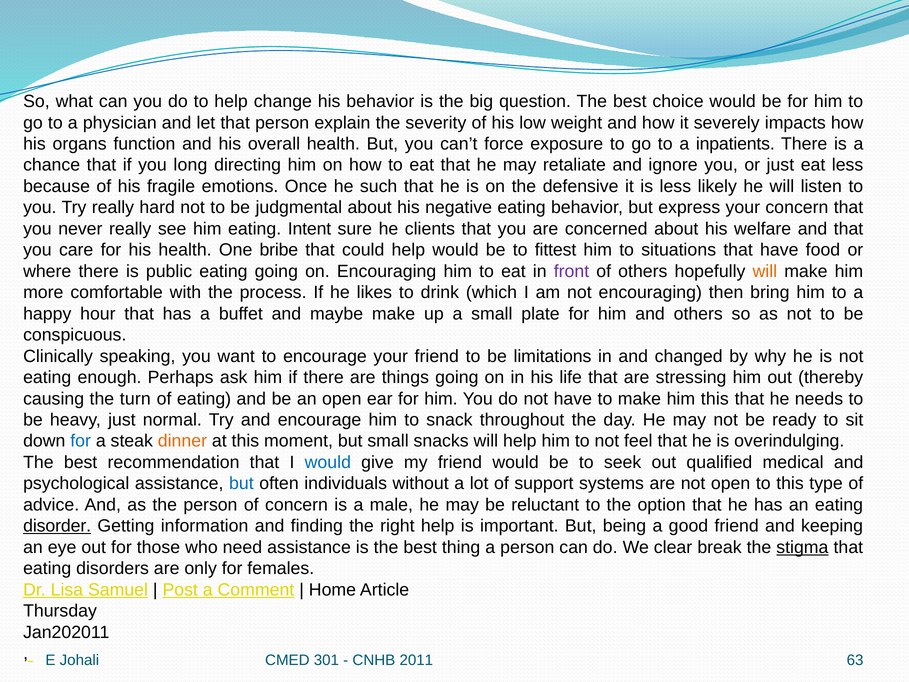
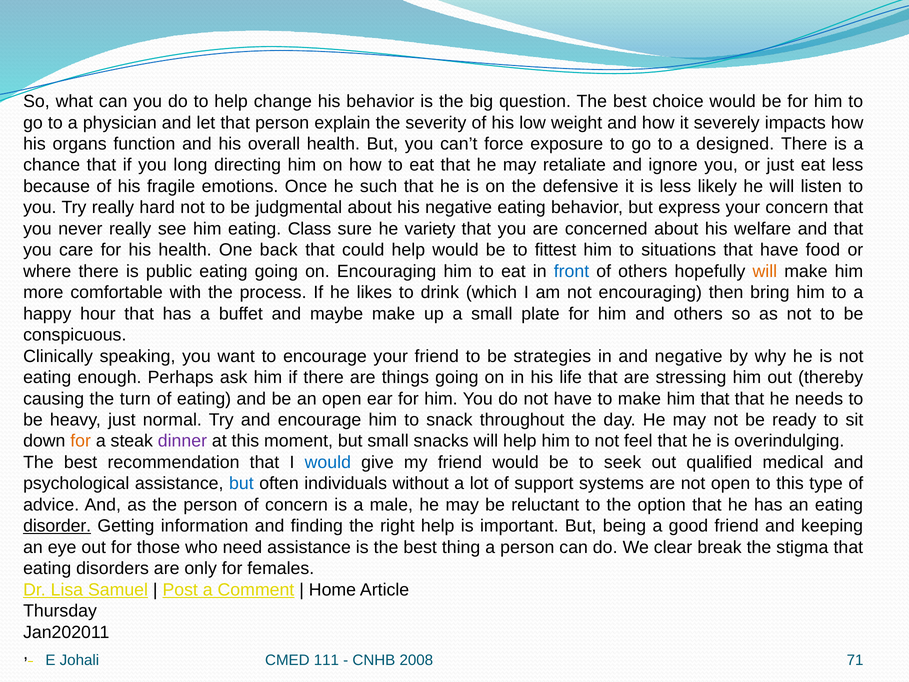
inpatients: inpatients -> designed (735, 144)
Intent: Intent -> Class (310, 229)
clients: clients -> variety (430, 229)
bribe: bribe -> back (279, 250)
front colour: purple -> blue (572, 271)
limitations: limitations -> strategies (552, 356)
and changed: changed -> negative (689, 356)
him this: this -> that (715, 399)
for colour: blue -> orange (81, 441)
dinner colour: orange -> purple (182, 441)
stigma underline: present -> none (802, 547)
63: 63 -> 71 (855, 660)
301: 301 -> 111 (326, 660)
2011: 2011 -> 2008 (416, 660)
